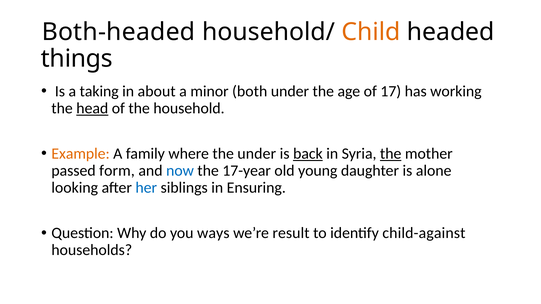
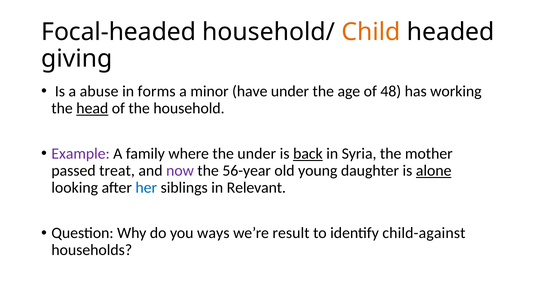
Both-headed: Both-headed -> Focal-headed (119, 32)
things: things -> giving (77, 59)
taking: taking -> abuse (99, 91)
about: about -> forms (157, 91)
both: both -> have (250, 91)
17: 17 -> 48 (391, 91)
Example colour: orange -> purple (81, 154)
the underline: present -> none (391, 154)
form: form -> treat (117, 171)
now colour: blue -> purple (180, 171)
17-year: 17-year -> 56-year (247, 171)
alone underline: none -> present (434, 171)
Ensuring: Ensuring -> Relevant (256, 188)
